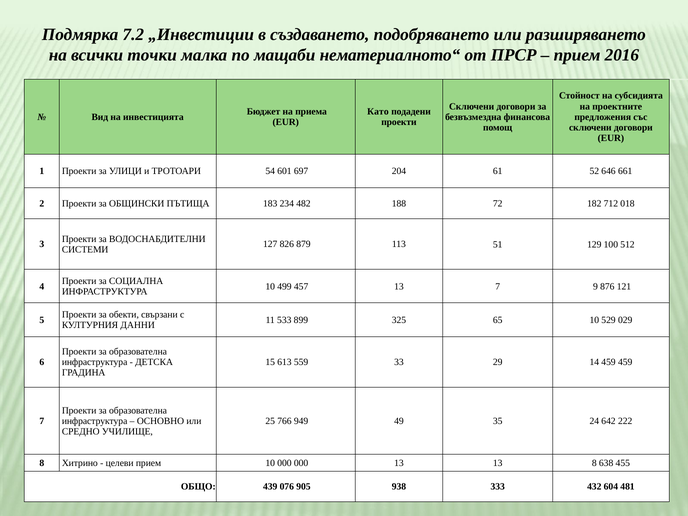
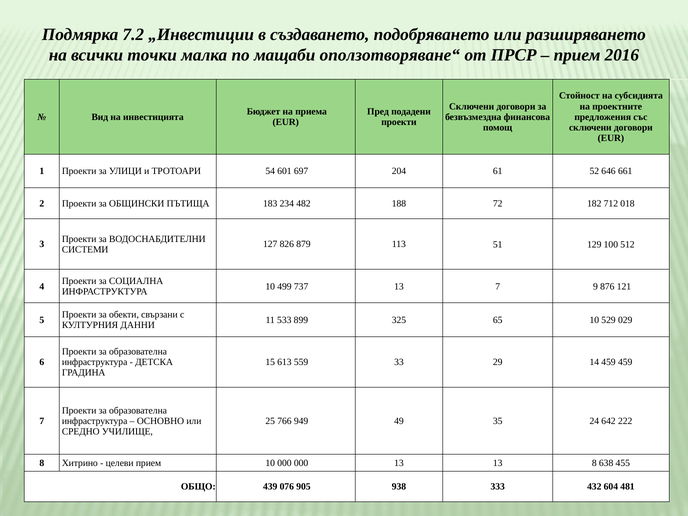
нематериалното“: нематериалното“ -> оползотворяване“ (390, 55)
Като: Като -> Пред (378, 112)
457: 457 -> 737 (301, 286)
